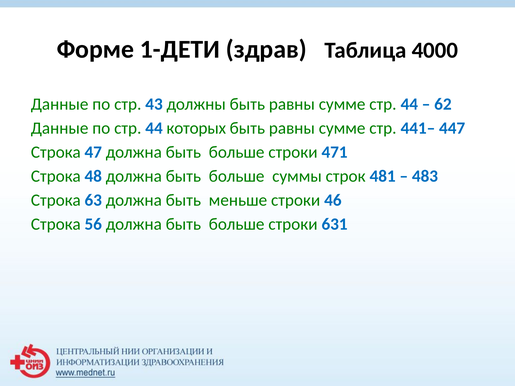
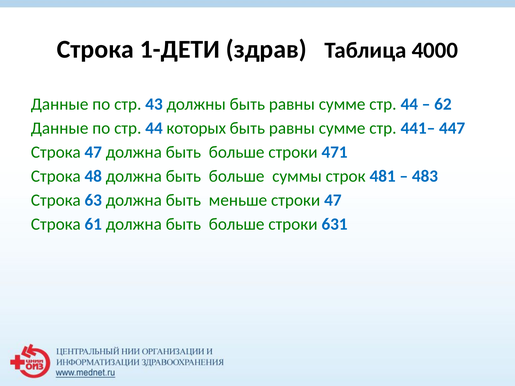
Форме: Форме -> Строка (95, 49)
строки 46: 46 -> 47 (333, 200)
56: 56 -> 61 (93, 224)
